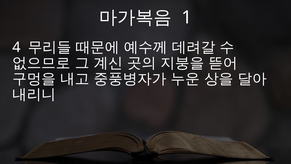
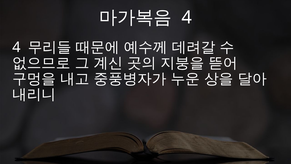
1: 1 -> 4 (187, 18)
